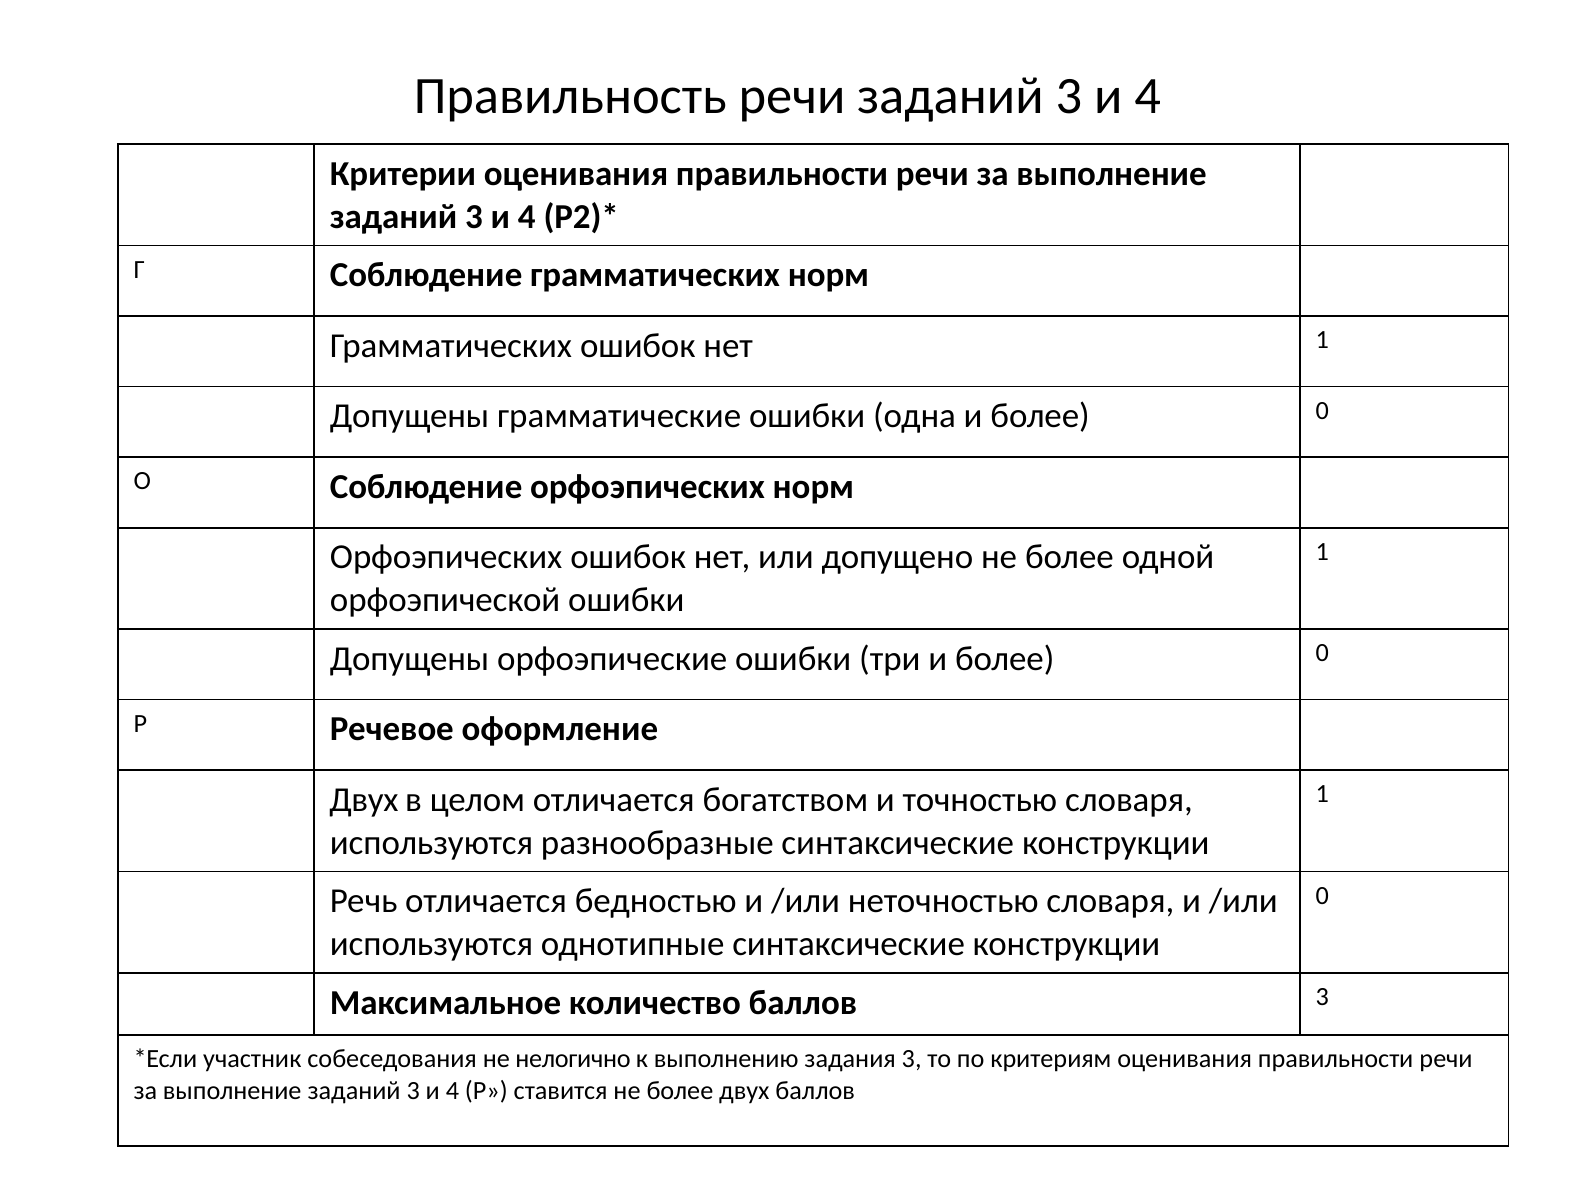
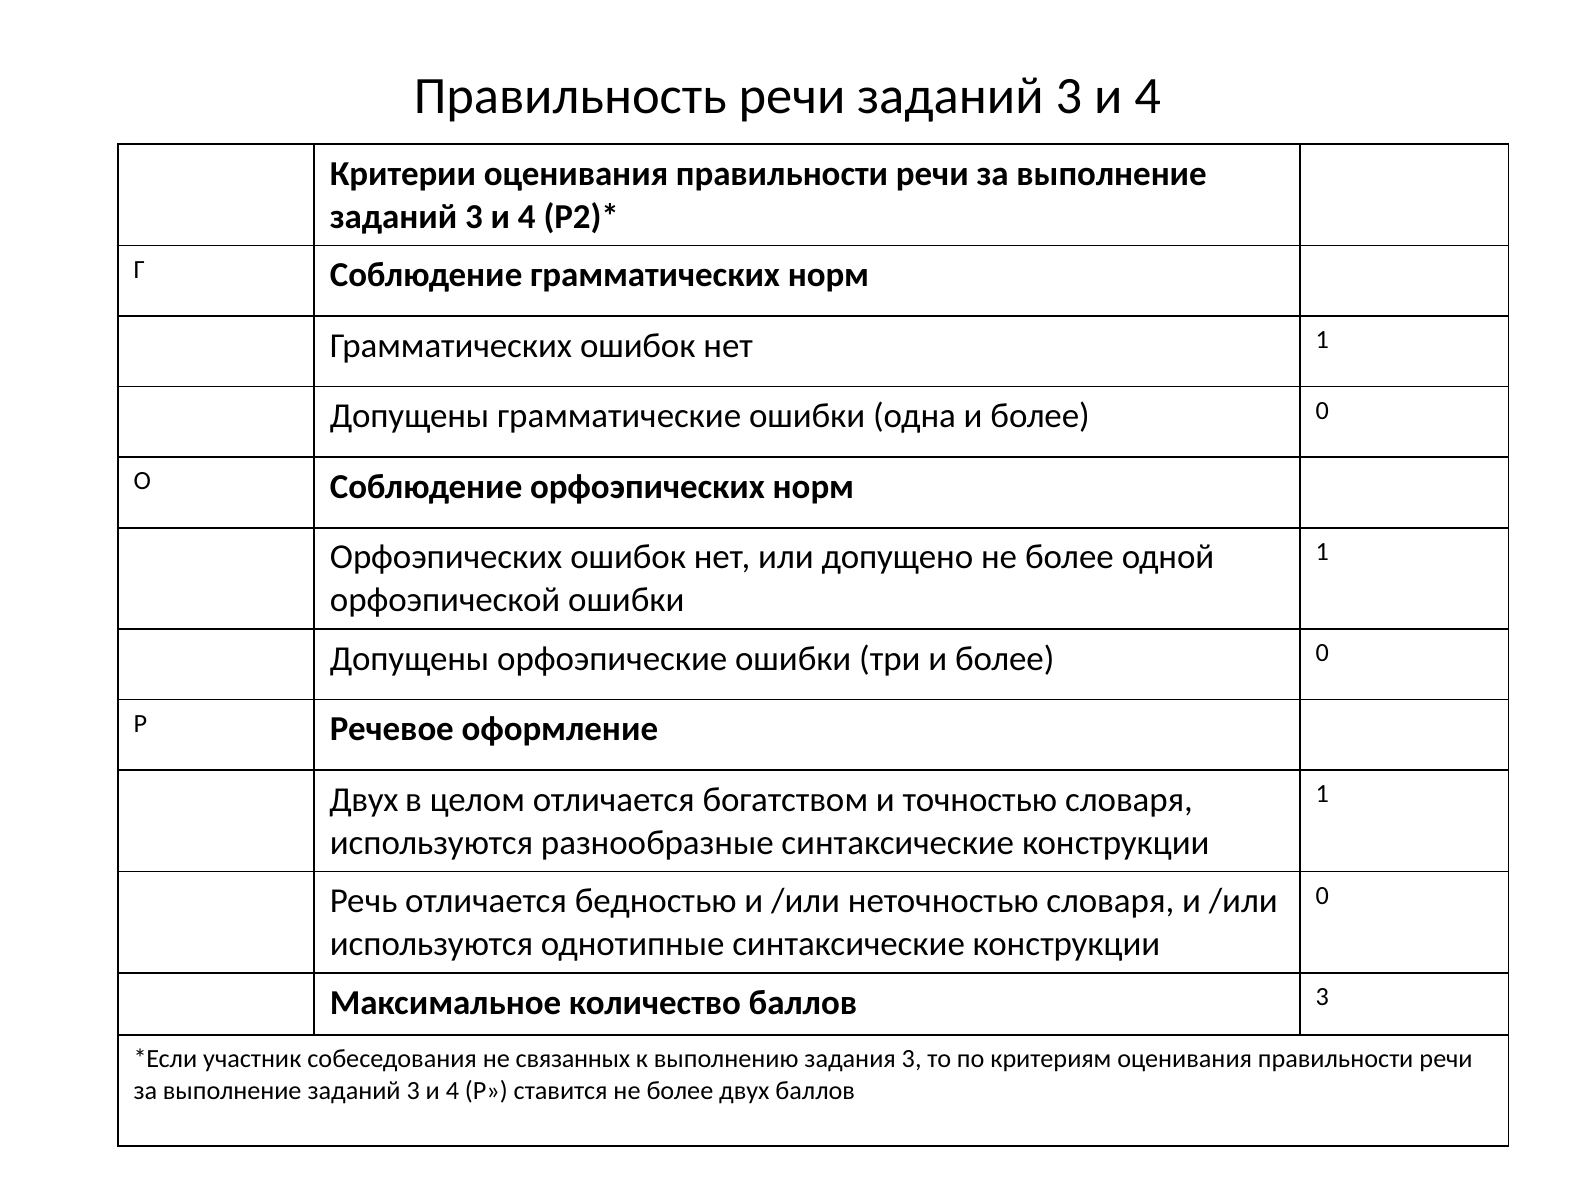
нелогично: нелогично -> связанных (573, 1059)
